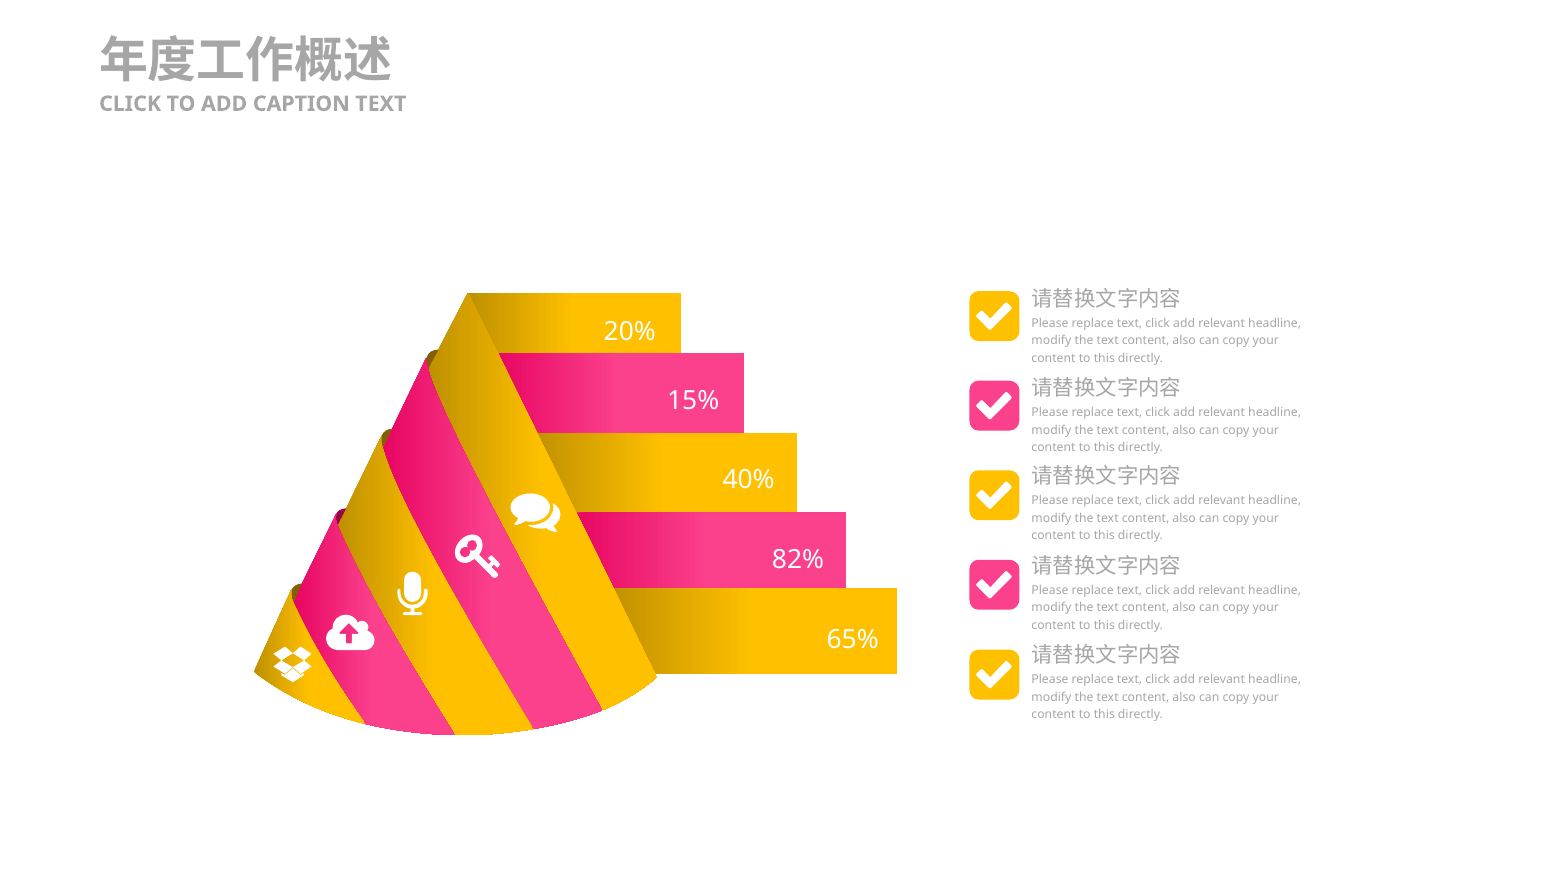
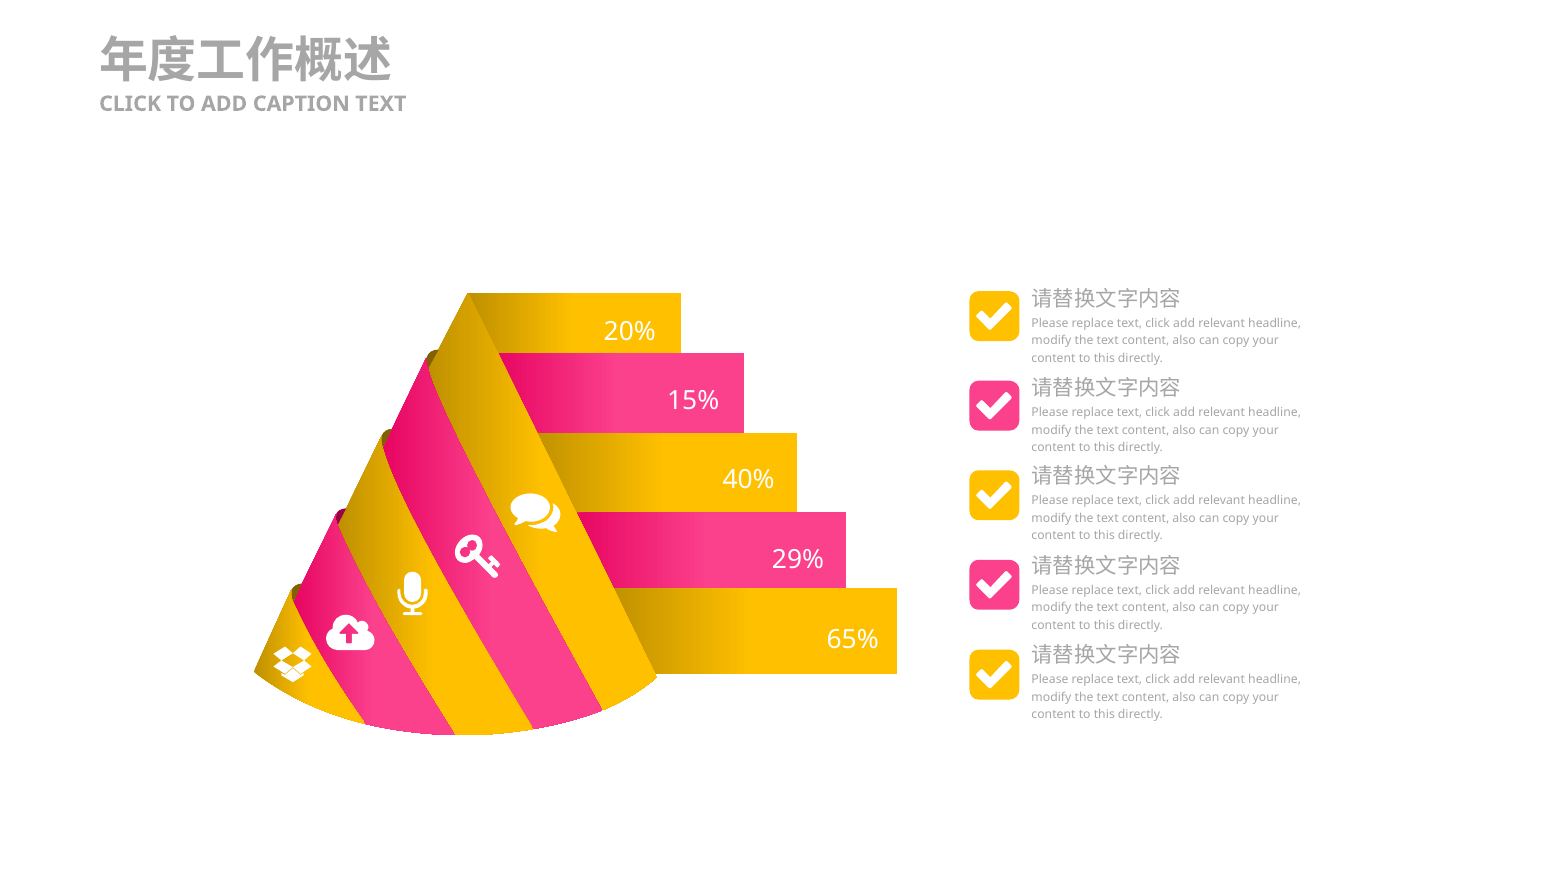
82%: 82% -> 29% (798, 559)
